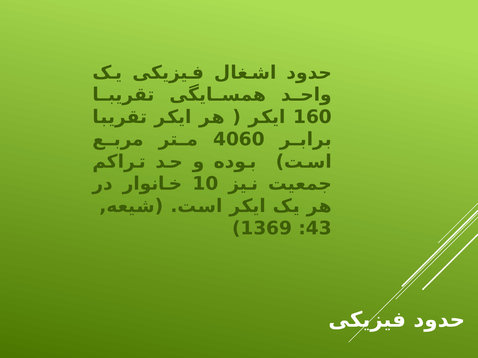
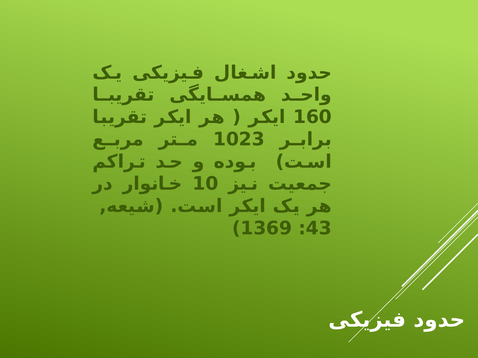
4060: 4060 -> 1023 (239, 140)
